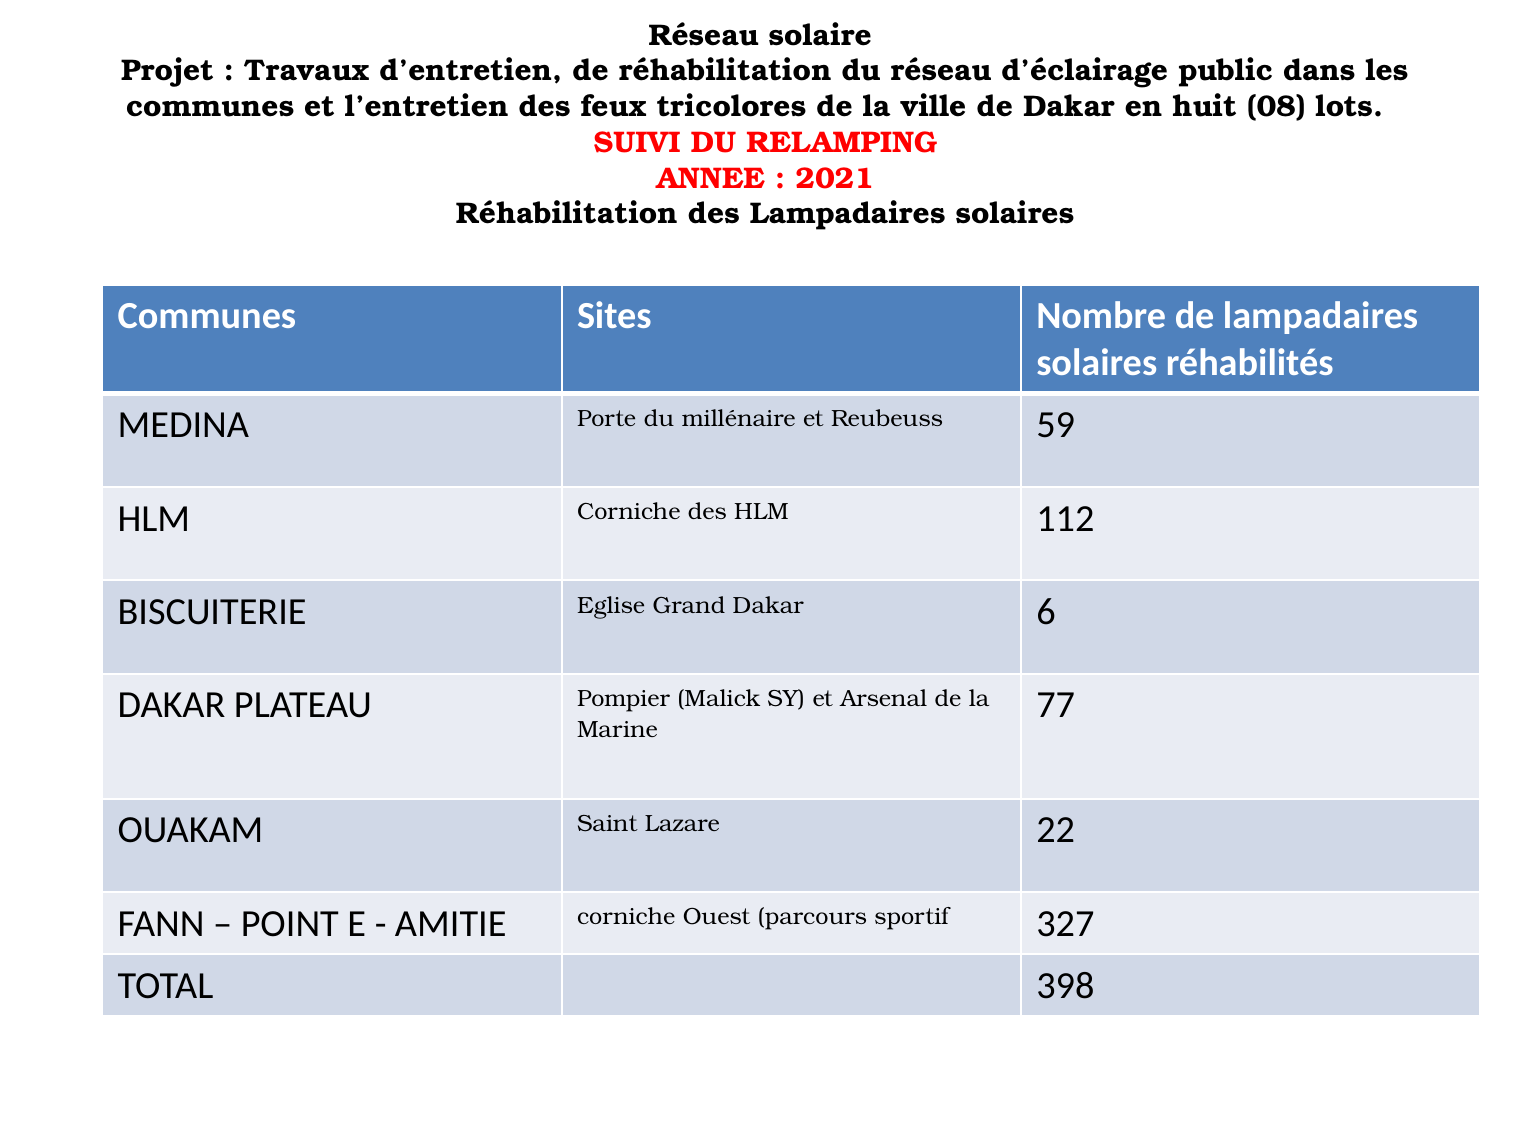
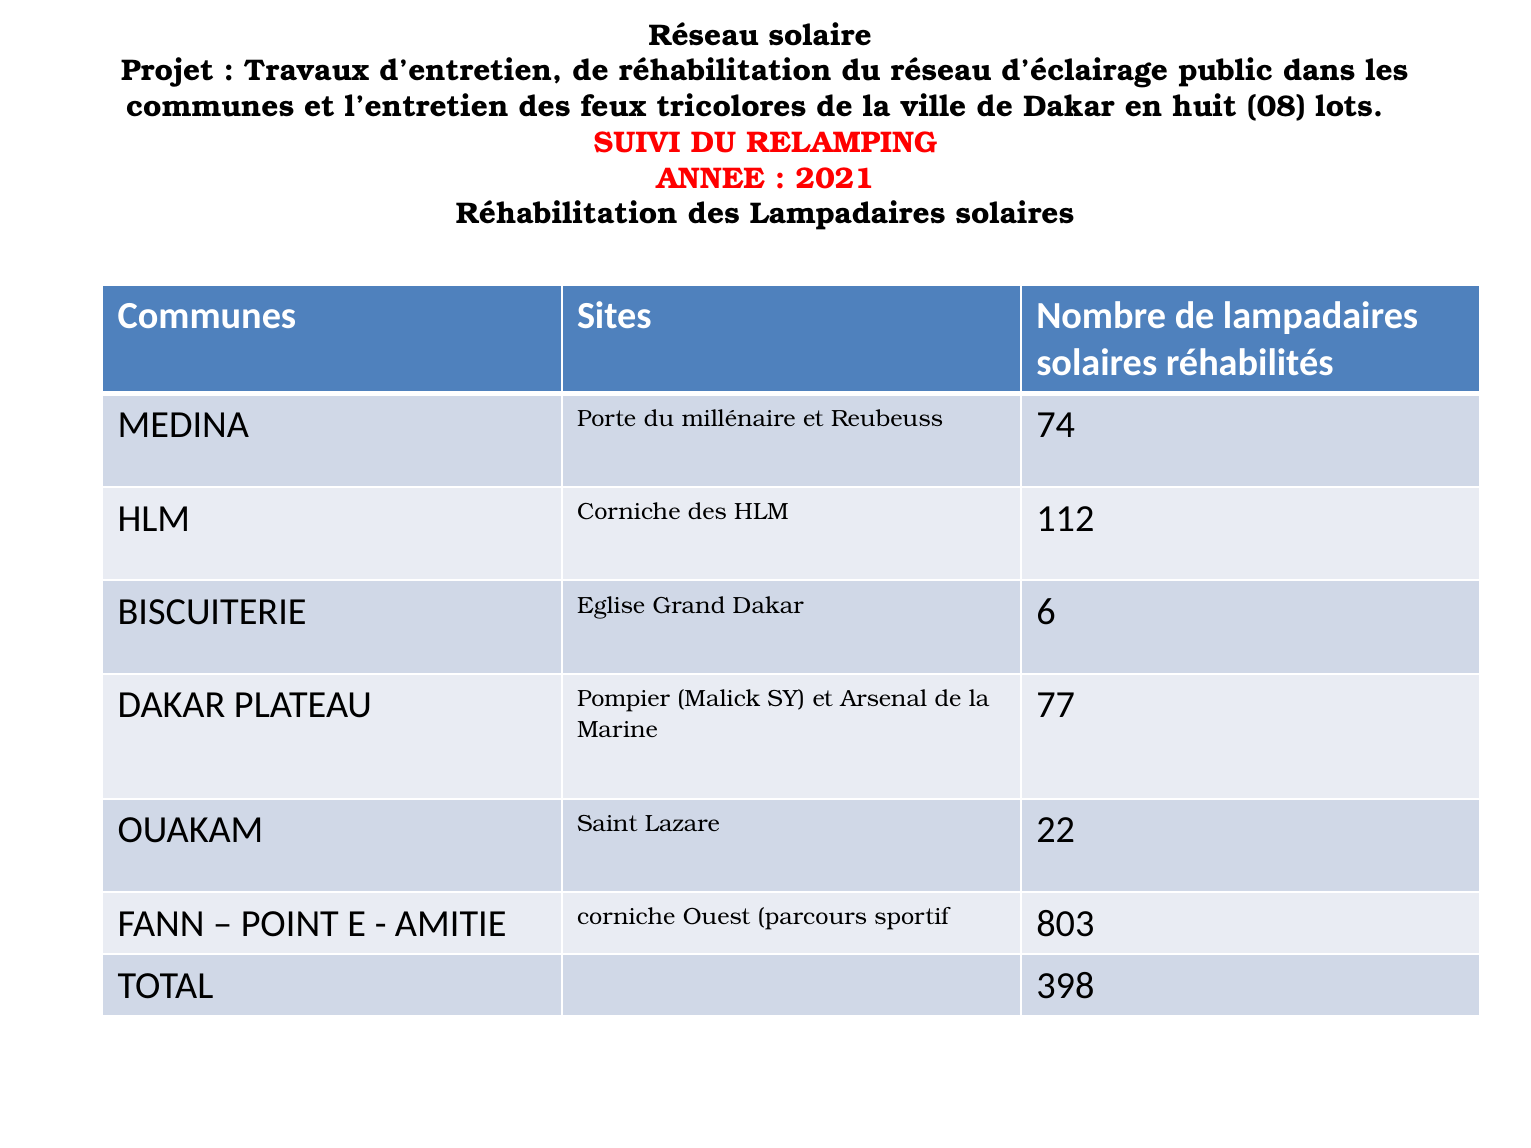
59: 59 -> 74 (1056, 425)
327: 327 -> 803 (1065, 924)
